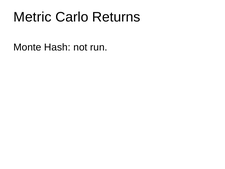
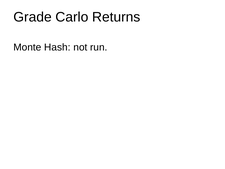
Metric: Metric -> Grade (33, 17)
